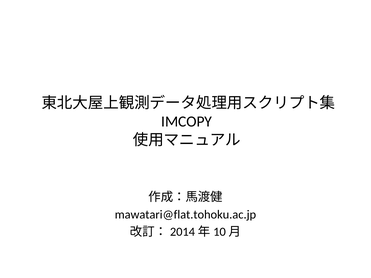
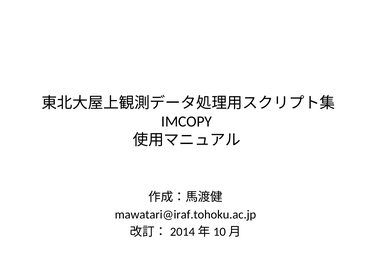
mawatari@flat.tohoku.ac.jp: mawatari@flat.tohoku.ac.jp -> mawatari@iraf.tohoku.ac.jp (185, 215)
